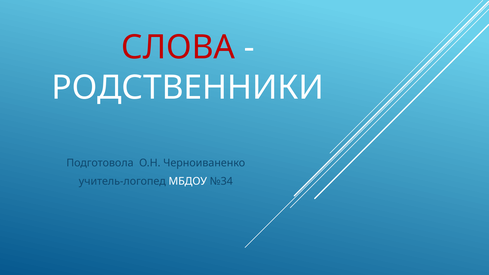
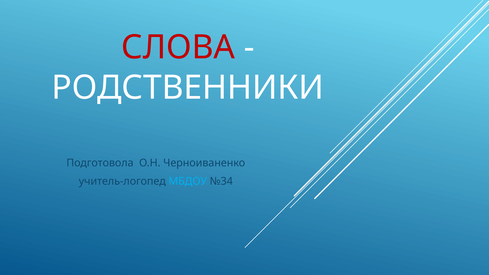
МБДОУ colour: white -> light blue (188, 181)
